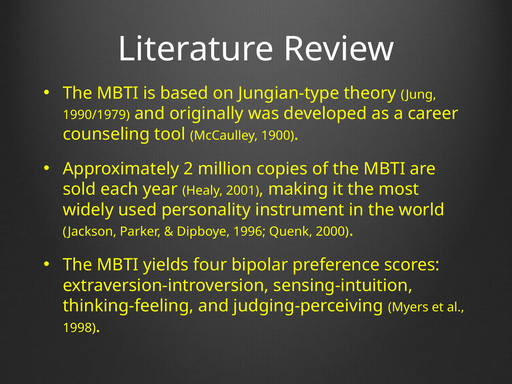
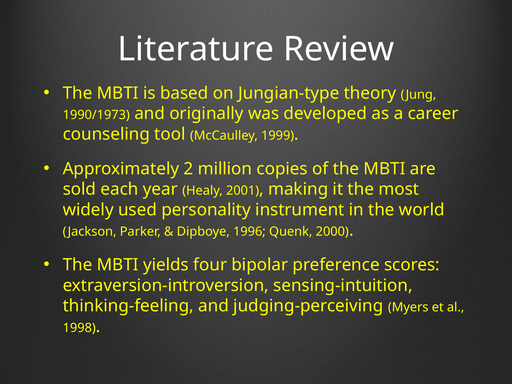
1990/1979: 1990/1979 -> 1990/1973 (96, 115)
1900: 1900 -> 1999 (278, 135)
